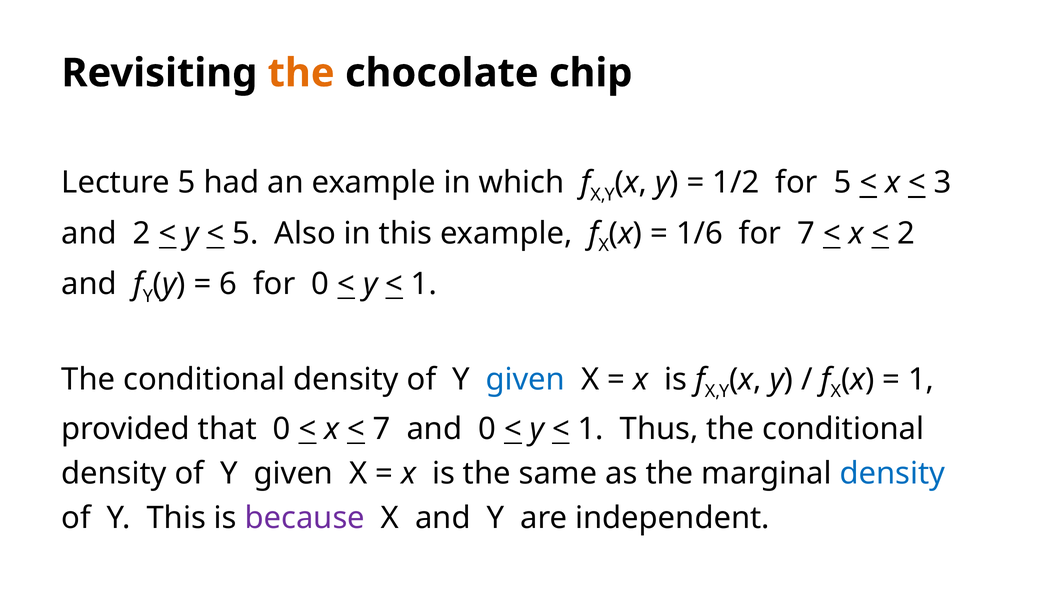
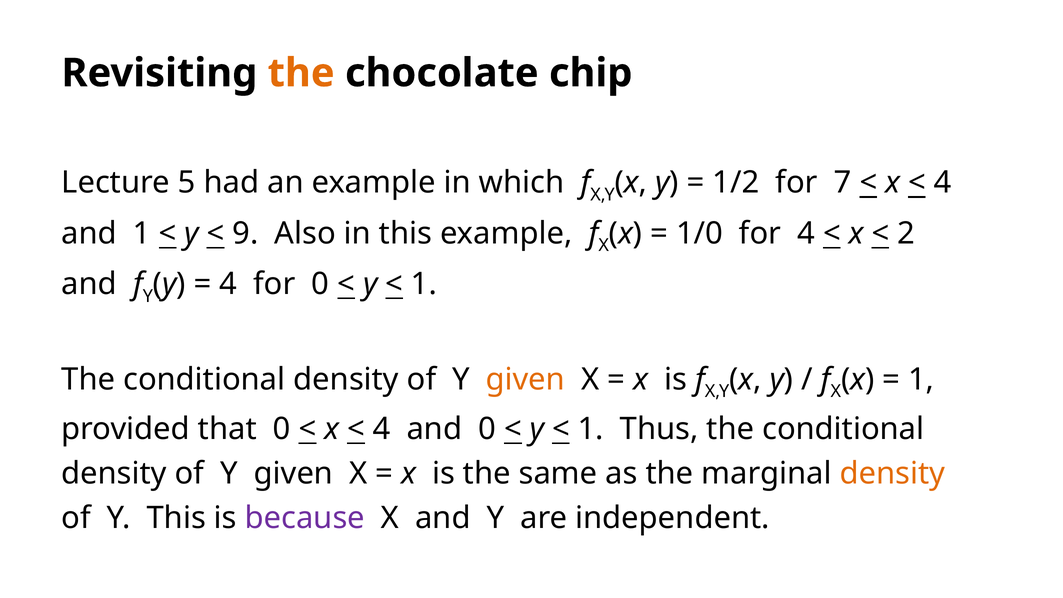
for 5: 5 -> 7 (843, 183)
3: 3 -> 4 (943, 183)
and 2: 2 -> 1 (142, 233)
5: 5 -> 9 (245, 233)
1/6: 1/6 -> 1/0 (699, 233)
for 7: 7 -> 4 (806, 233)
6: 6 -> 4 (228, 284)
given colour: blue -> orange (525, 379)
7: 7 -> 4 (382, 429)
density colour: blue -> orange (893, 473)
